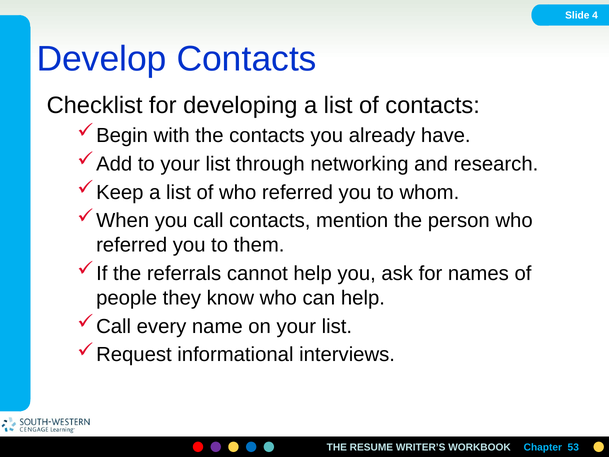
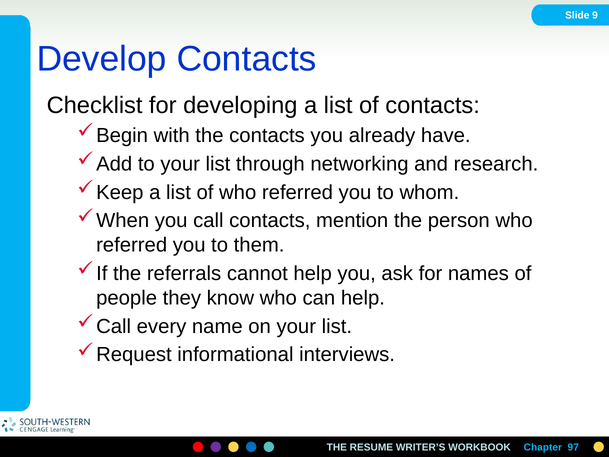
4: 4 -> 9 (595, 16)
53: 53 -> 97 (573, 447)
